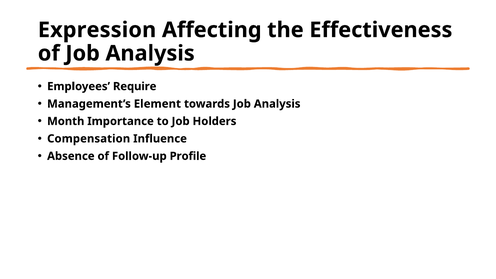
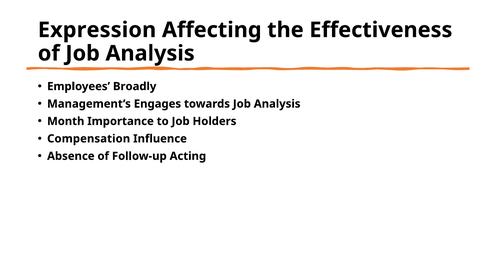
Require: Require -> Broadly (135, 86)
Element: Element -> Engages (157, 104)
Profile: Profile -> Acting (188, 156)
